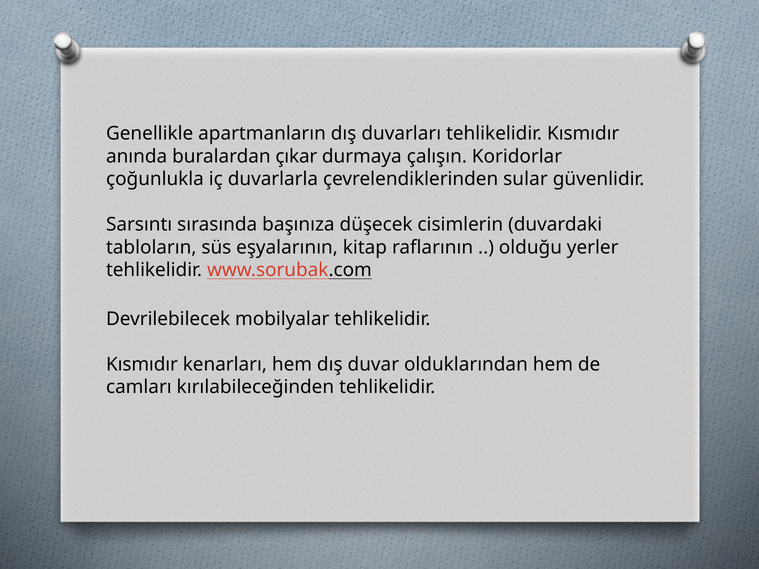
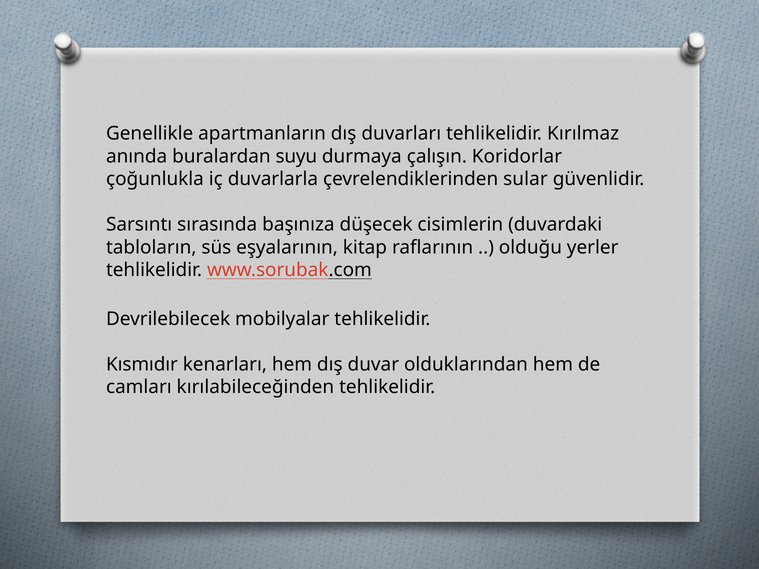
duvarları tehlikelidir Kısmıdır: Kısmıdır -> Kırılmaz (583, 134)
çıkar: çıkar -> suyu (296, 156)
